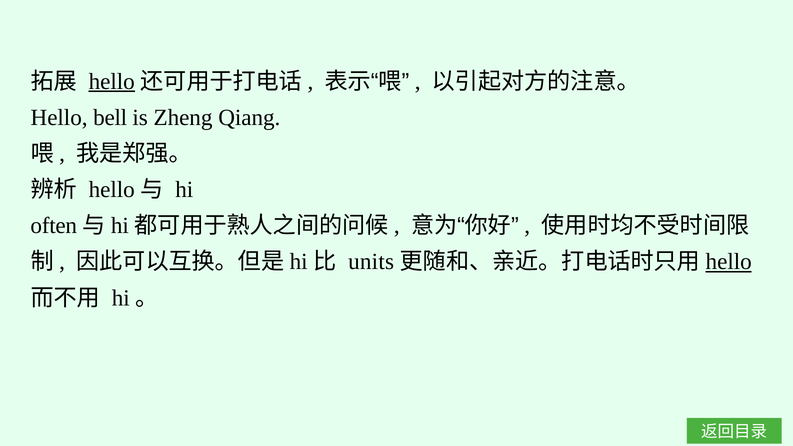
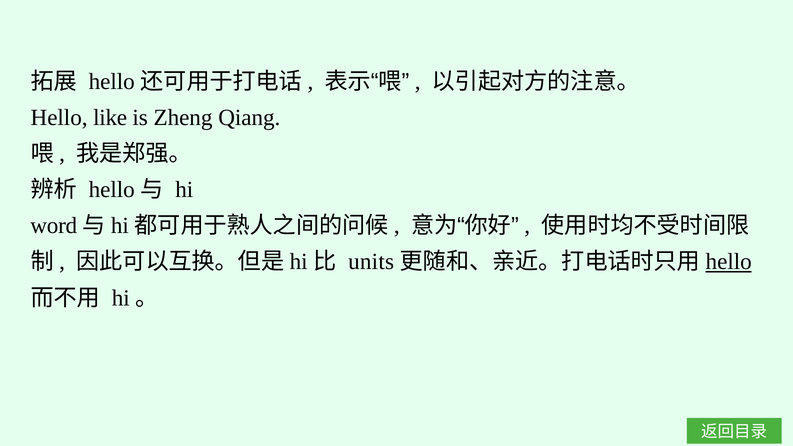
hello underline: present -> none (112, 81)
bell: bell -> like (110, 118)
often: often -> word (54, 226)
